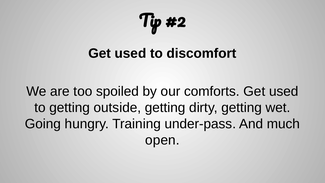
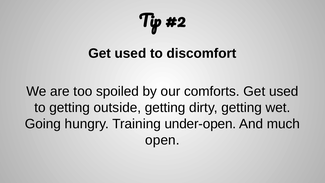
under-pass: under-pass -> under-open (200, 124)
